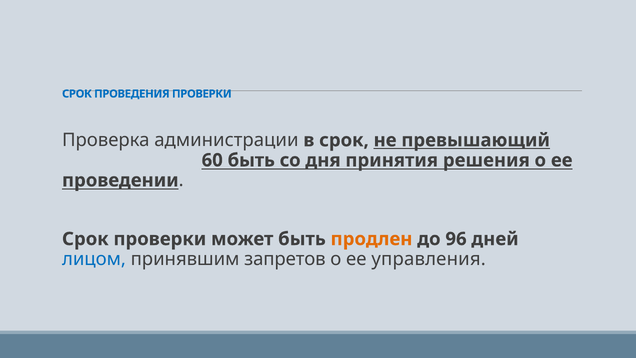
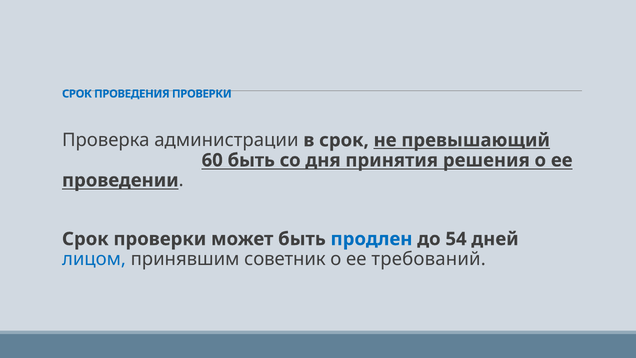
продлен colour: orange -> blue (372, 239)
96: 96 -> 54 (456, 239)
запретов: запретов -> советник (285, 259)
управления: управления -> требований (429, 259)
